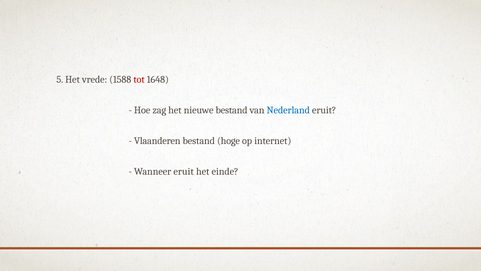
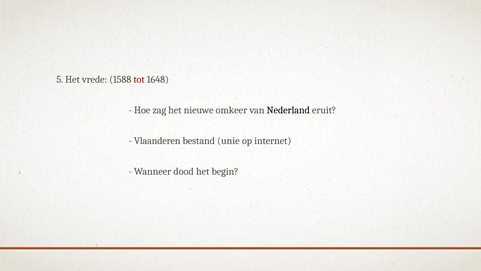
nieuwe bestand: bestand -> omkeer (231, 110)
Nederland colour: blue -> black (288, 110)
hoge: hoge -> unie (228, 141)
Wanneer eruit: eruit -> dood (184, 171)
einde: einde -> begin (225, 171)
